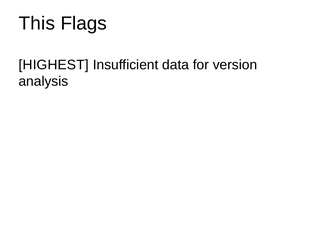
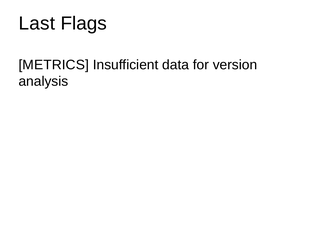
This: This -> Last (37, 24)
HIGHEST: HIGHEST -> METRICS (54, 65)
